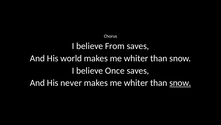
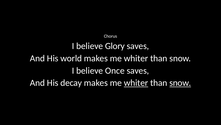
From: From -> Glory (115, 46)
never: never -> decay (71, 82)
whiter underline: none -> present (136, 82)
